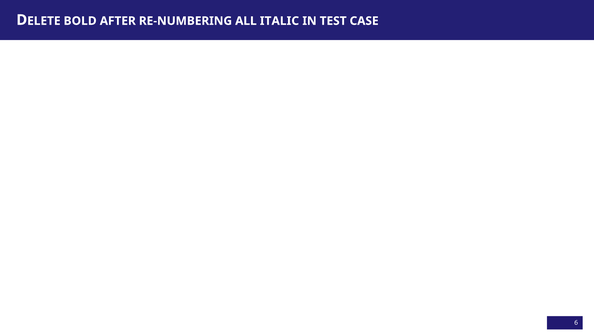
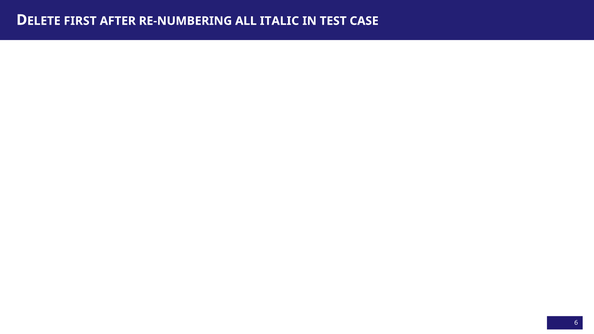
BOLD: BOLD -> FIRST (80, 21)
